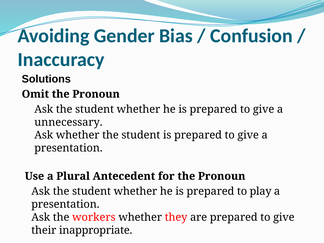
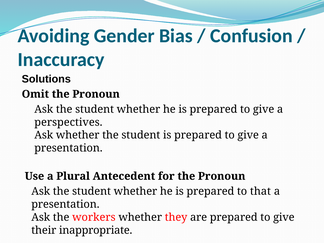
unnecessary: unnecessary -> perspectives (68, 122)
play: play -> that (260, 191)
